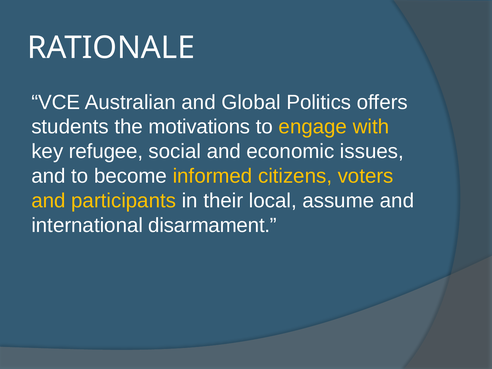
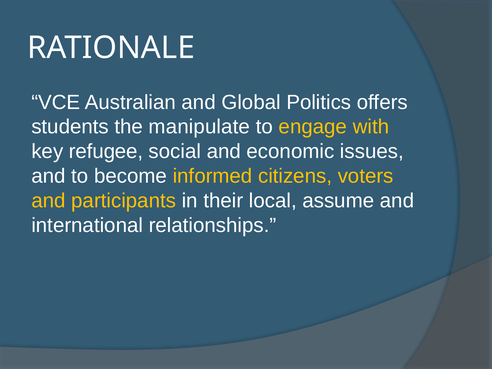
motivations: motivations -> manipulate (199, 127)
disarmament: disarmament -> relationships (212, 225)
